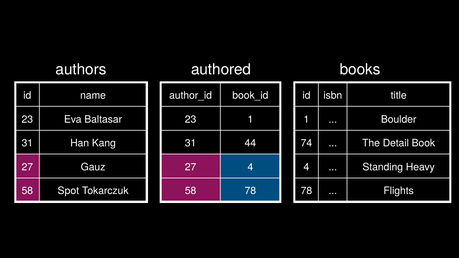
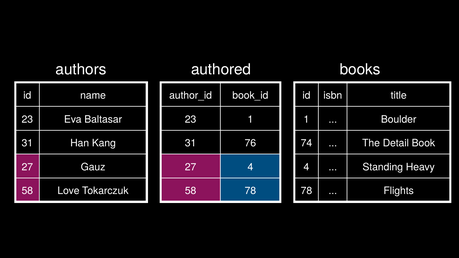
44: 44 -> 76 (250, 143)
Spot: Spot -> Love (68, 191)
